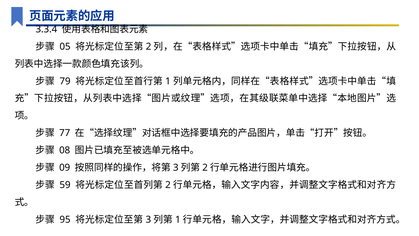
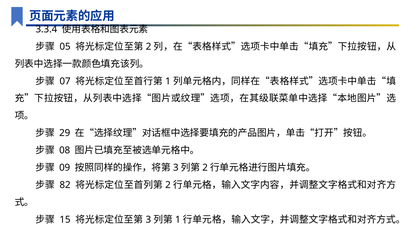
79: 79 -> 07 (65, 81)
77: 77 -> 29 (65, 133)
59: 59 -> 82 (65, 185)
95: 95 -> 15 (65, 219)
